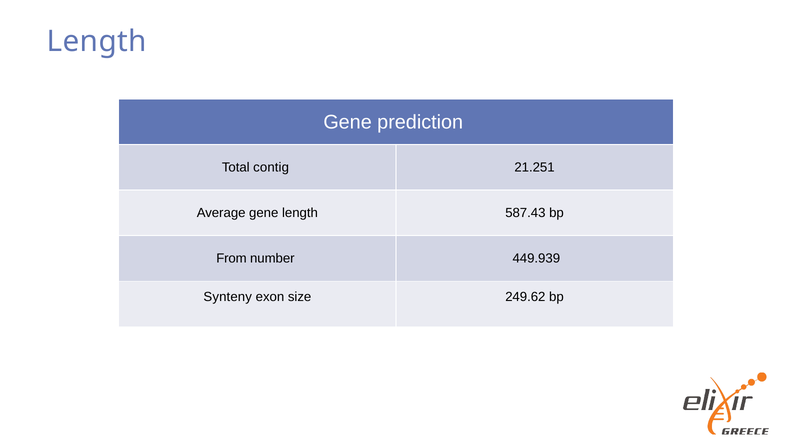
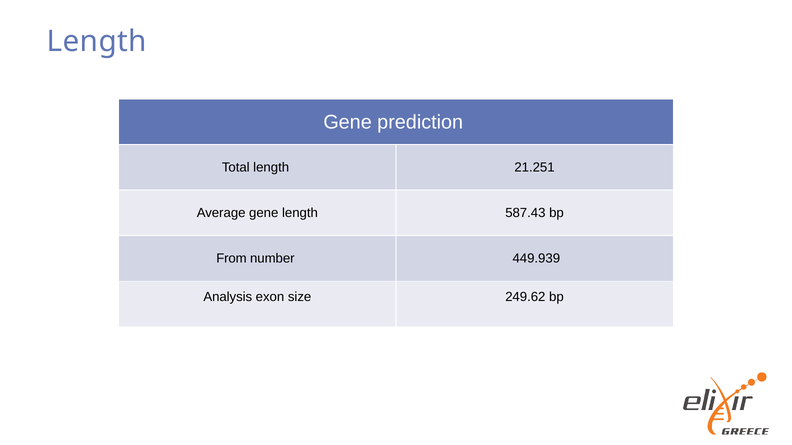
Total contig: contig -> length (271, 168)
Synteny: Synteny -> Analysis (228, 297)
